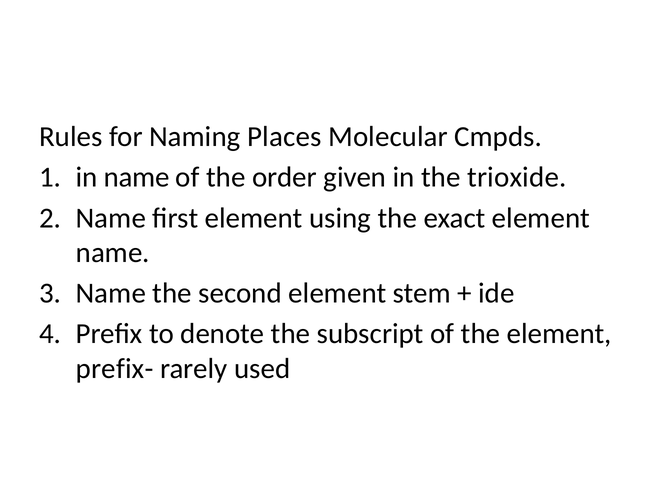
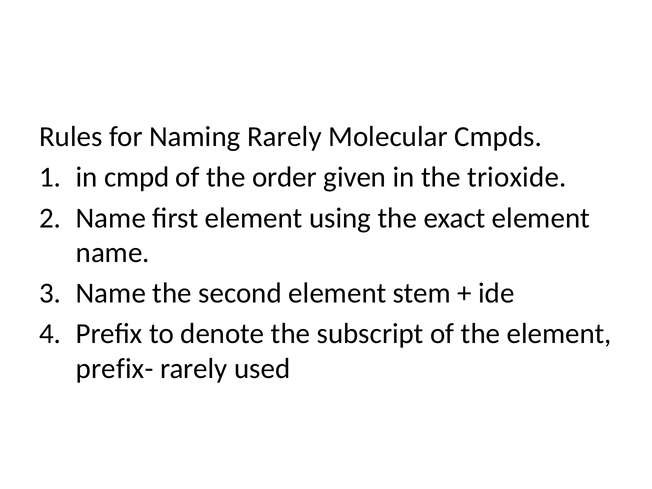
Naming Places: Places -> Rarely (284, 137)
in name: name -> cmpd (137, 177)
